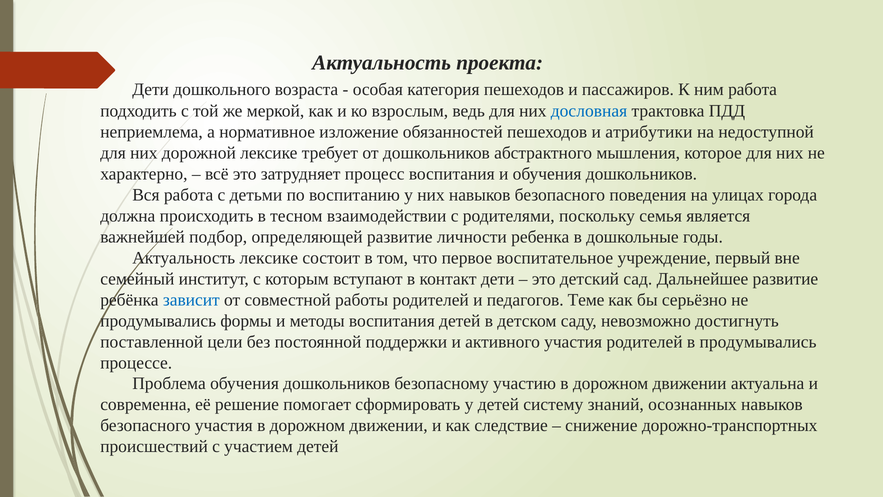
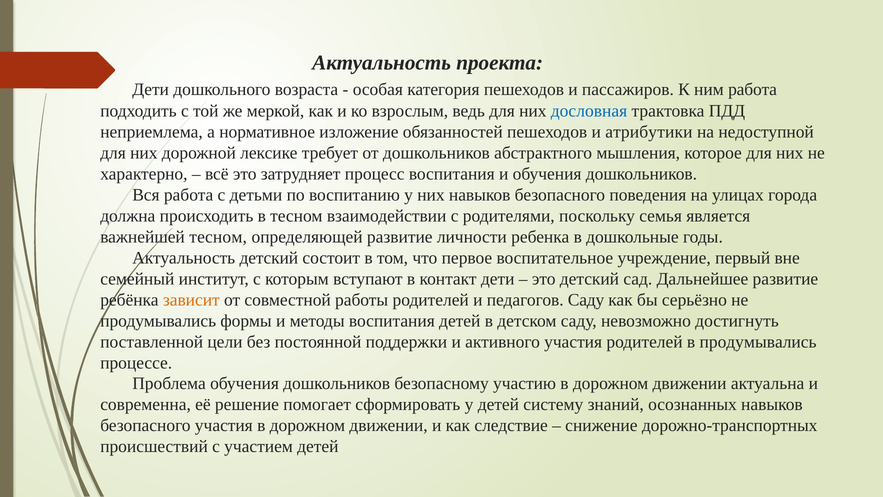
важнейшей подбор: подбор -> тесном (218, 237)
Актуальность лексике: лексике -> детский (269, 258)
зависит colour: blue -> orange (191, 300)
педагогов Теме: Теме -> Саду (586, 300)
